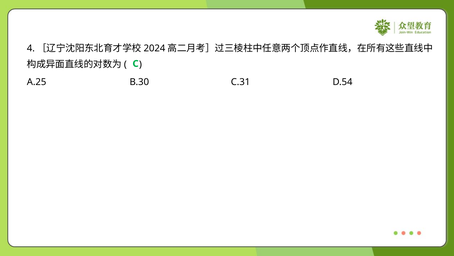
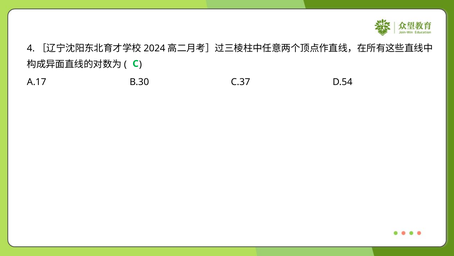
A.25: A.25 -> A.17 (37, 82)
C.31: C.31 -> C.37 (241, 82)
